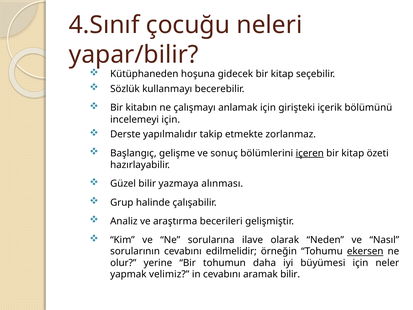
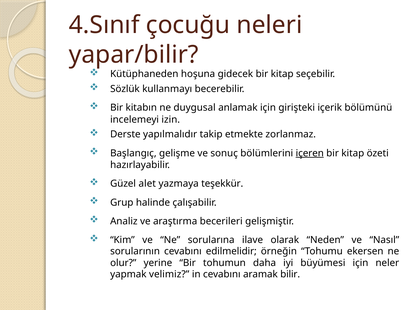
çalışmayı: çalışmayı -> duygusal (195, 108)
incelemeyi için: için -> izin (171, 119)
Güzel bilir: bilir -> alet (147, 183)
alınması: alınması -> teşekkür (222, 183)
ekersen underline: present -> none (365, 251)
